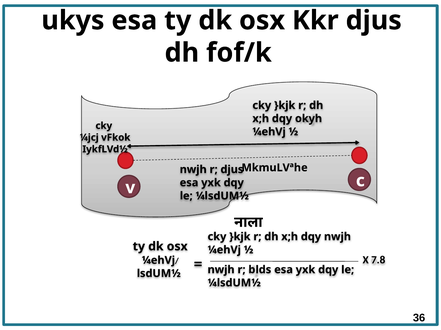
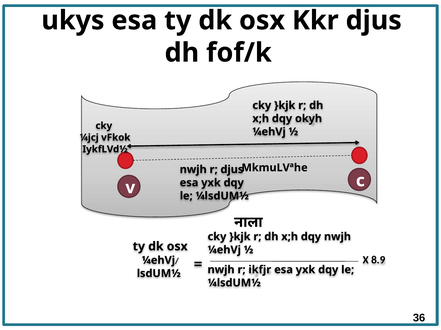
7.8: 7.8 -> 8.9 (378, 261)
blds: blds -> ikfjr (260, 270)
